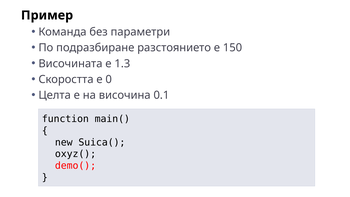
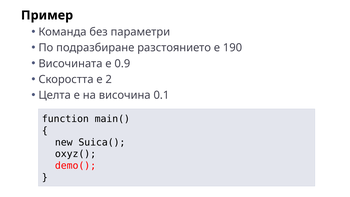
150: 150 -> 190 (233, 48)
1.3: 1.3 -> 0.9 (122, 64)
0: 0 -> 2 (109, 79)
